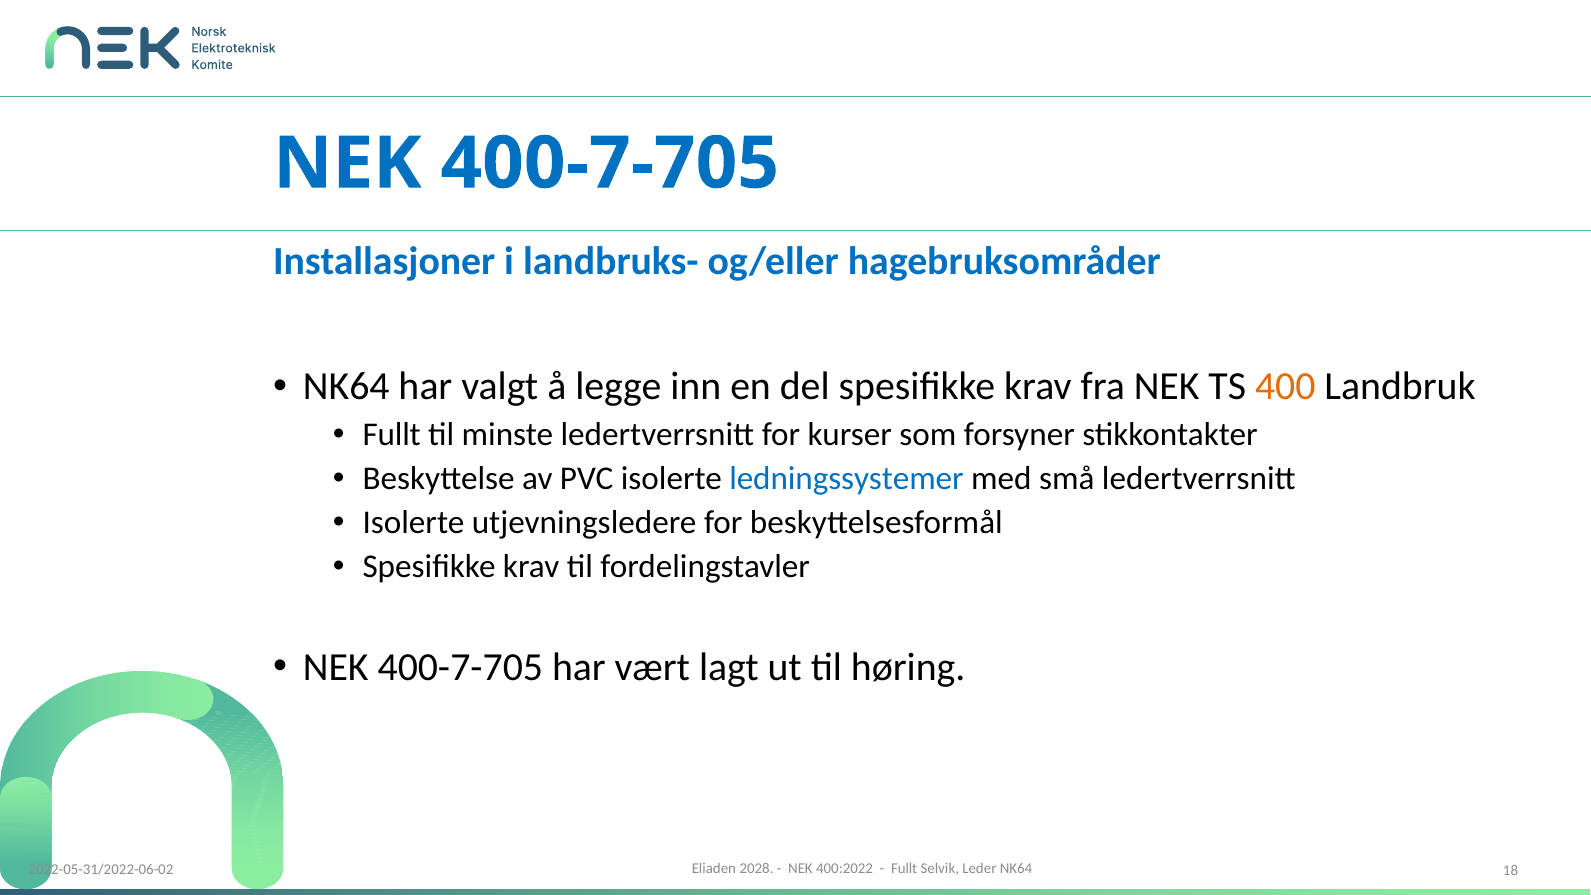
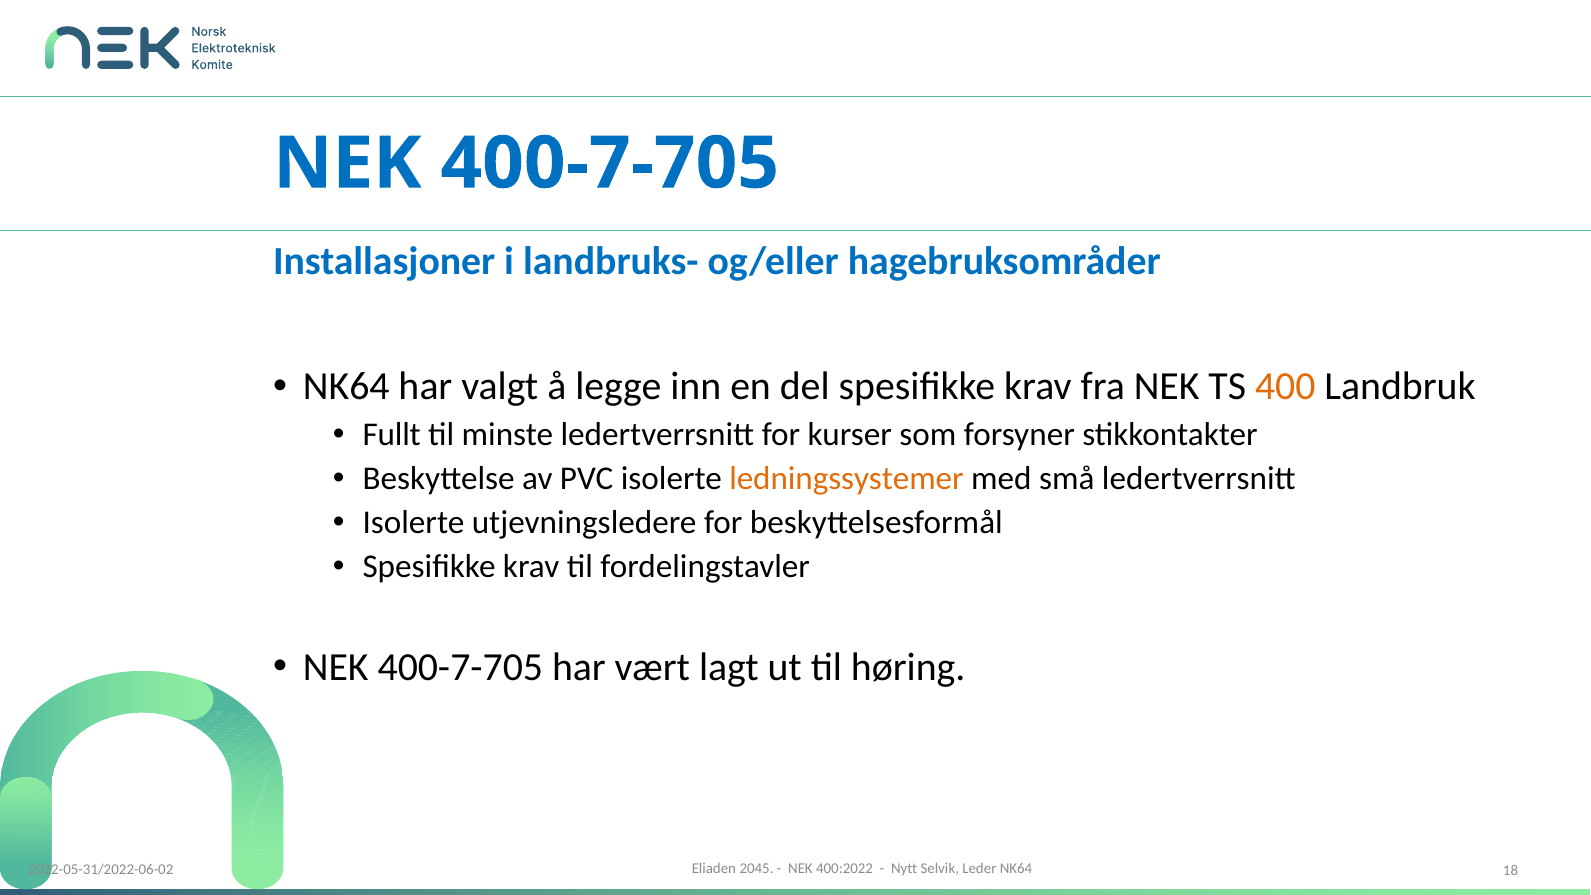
ledningssystemer colour: blue -> orange (846, 479)
2028: 2028 -> 2045 (757, 869)
Fullt: Fullt -> Nytt (904, 869)
